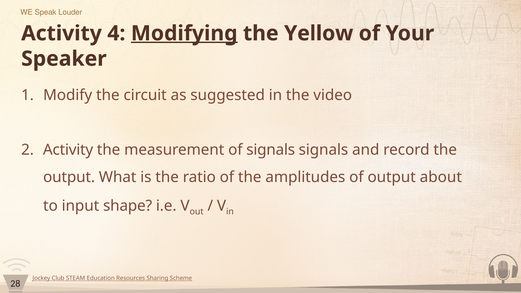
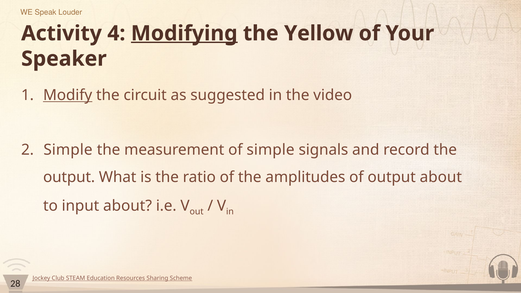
Modify underline: none -> present (68, 95)
Activity: Activity -> Simple (68, 150)
of signals: signals -> simple (271, 150)
input shape: shape -> about (128, 206)
